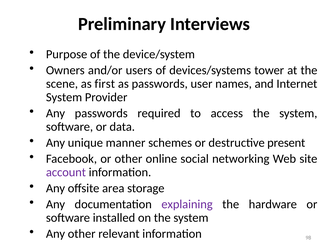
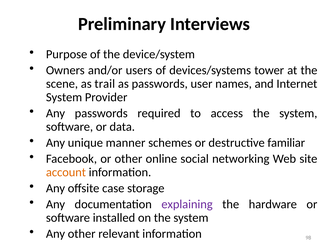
first: first -> trail (105, 84)
present: present -> familiar (286, 142)
account colour: purple -> orange (66, 172)
area: area -> case (113, 188)
